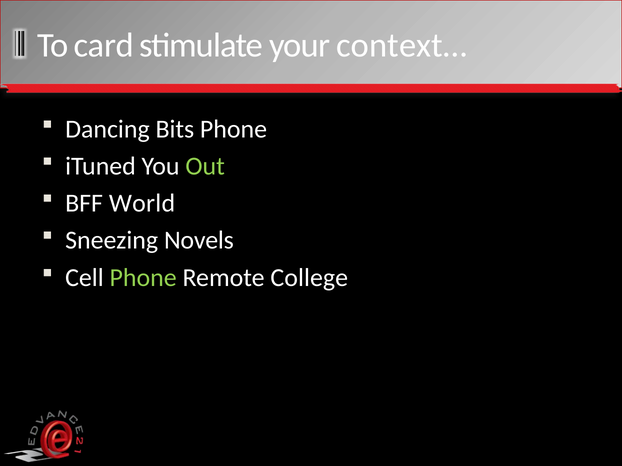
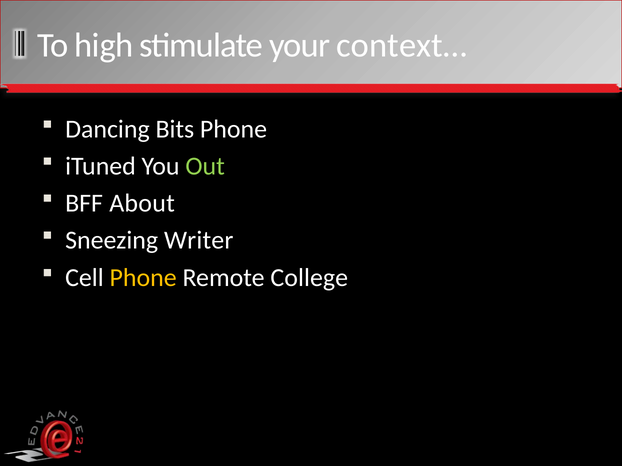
card: card -> high (104, 45)
World: World -> About (142, 204)
Novels: Novels -> Writer (199, 241)
Phone colour: light green -> yellow (143, 278)
